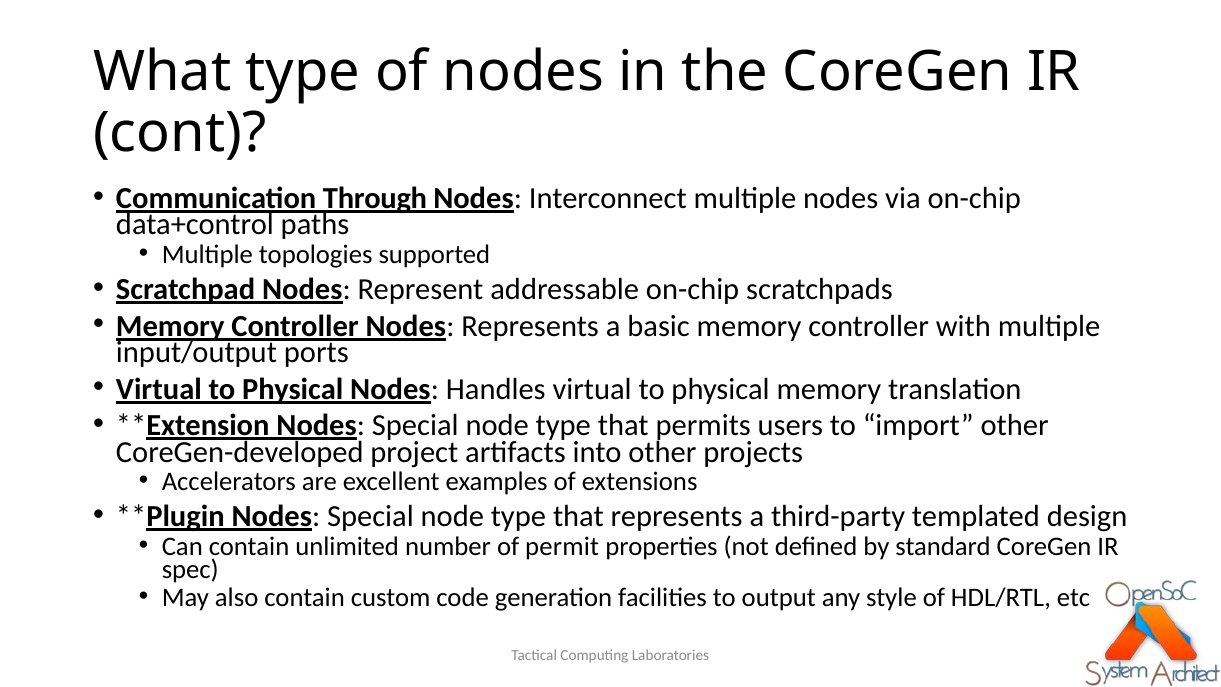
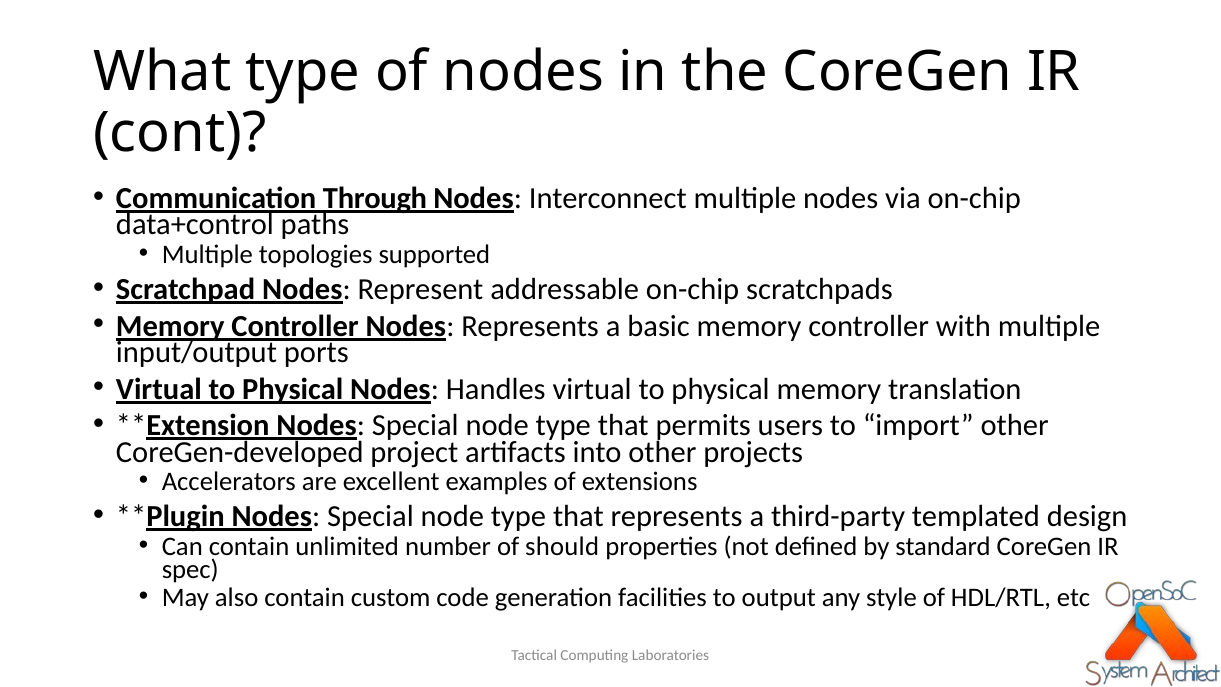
permit: permit -> should (562, 547)
